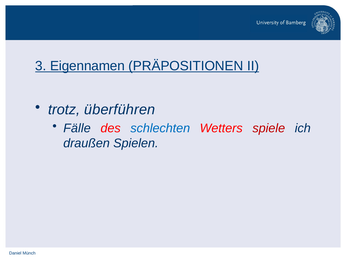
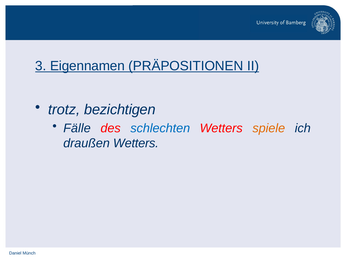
überführen: überführen -> bezichtigen (120, 109)
spiele colour: red -> orange (269, 128)
draußen Spielen: Spielen -> Wetters (136, 143)
